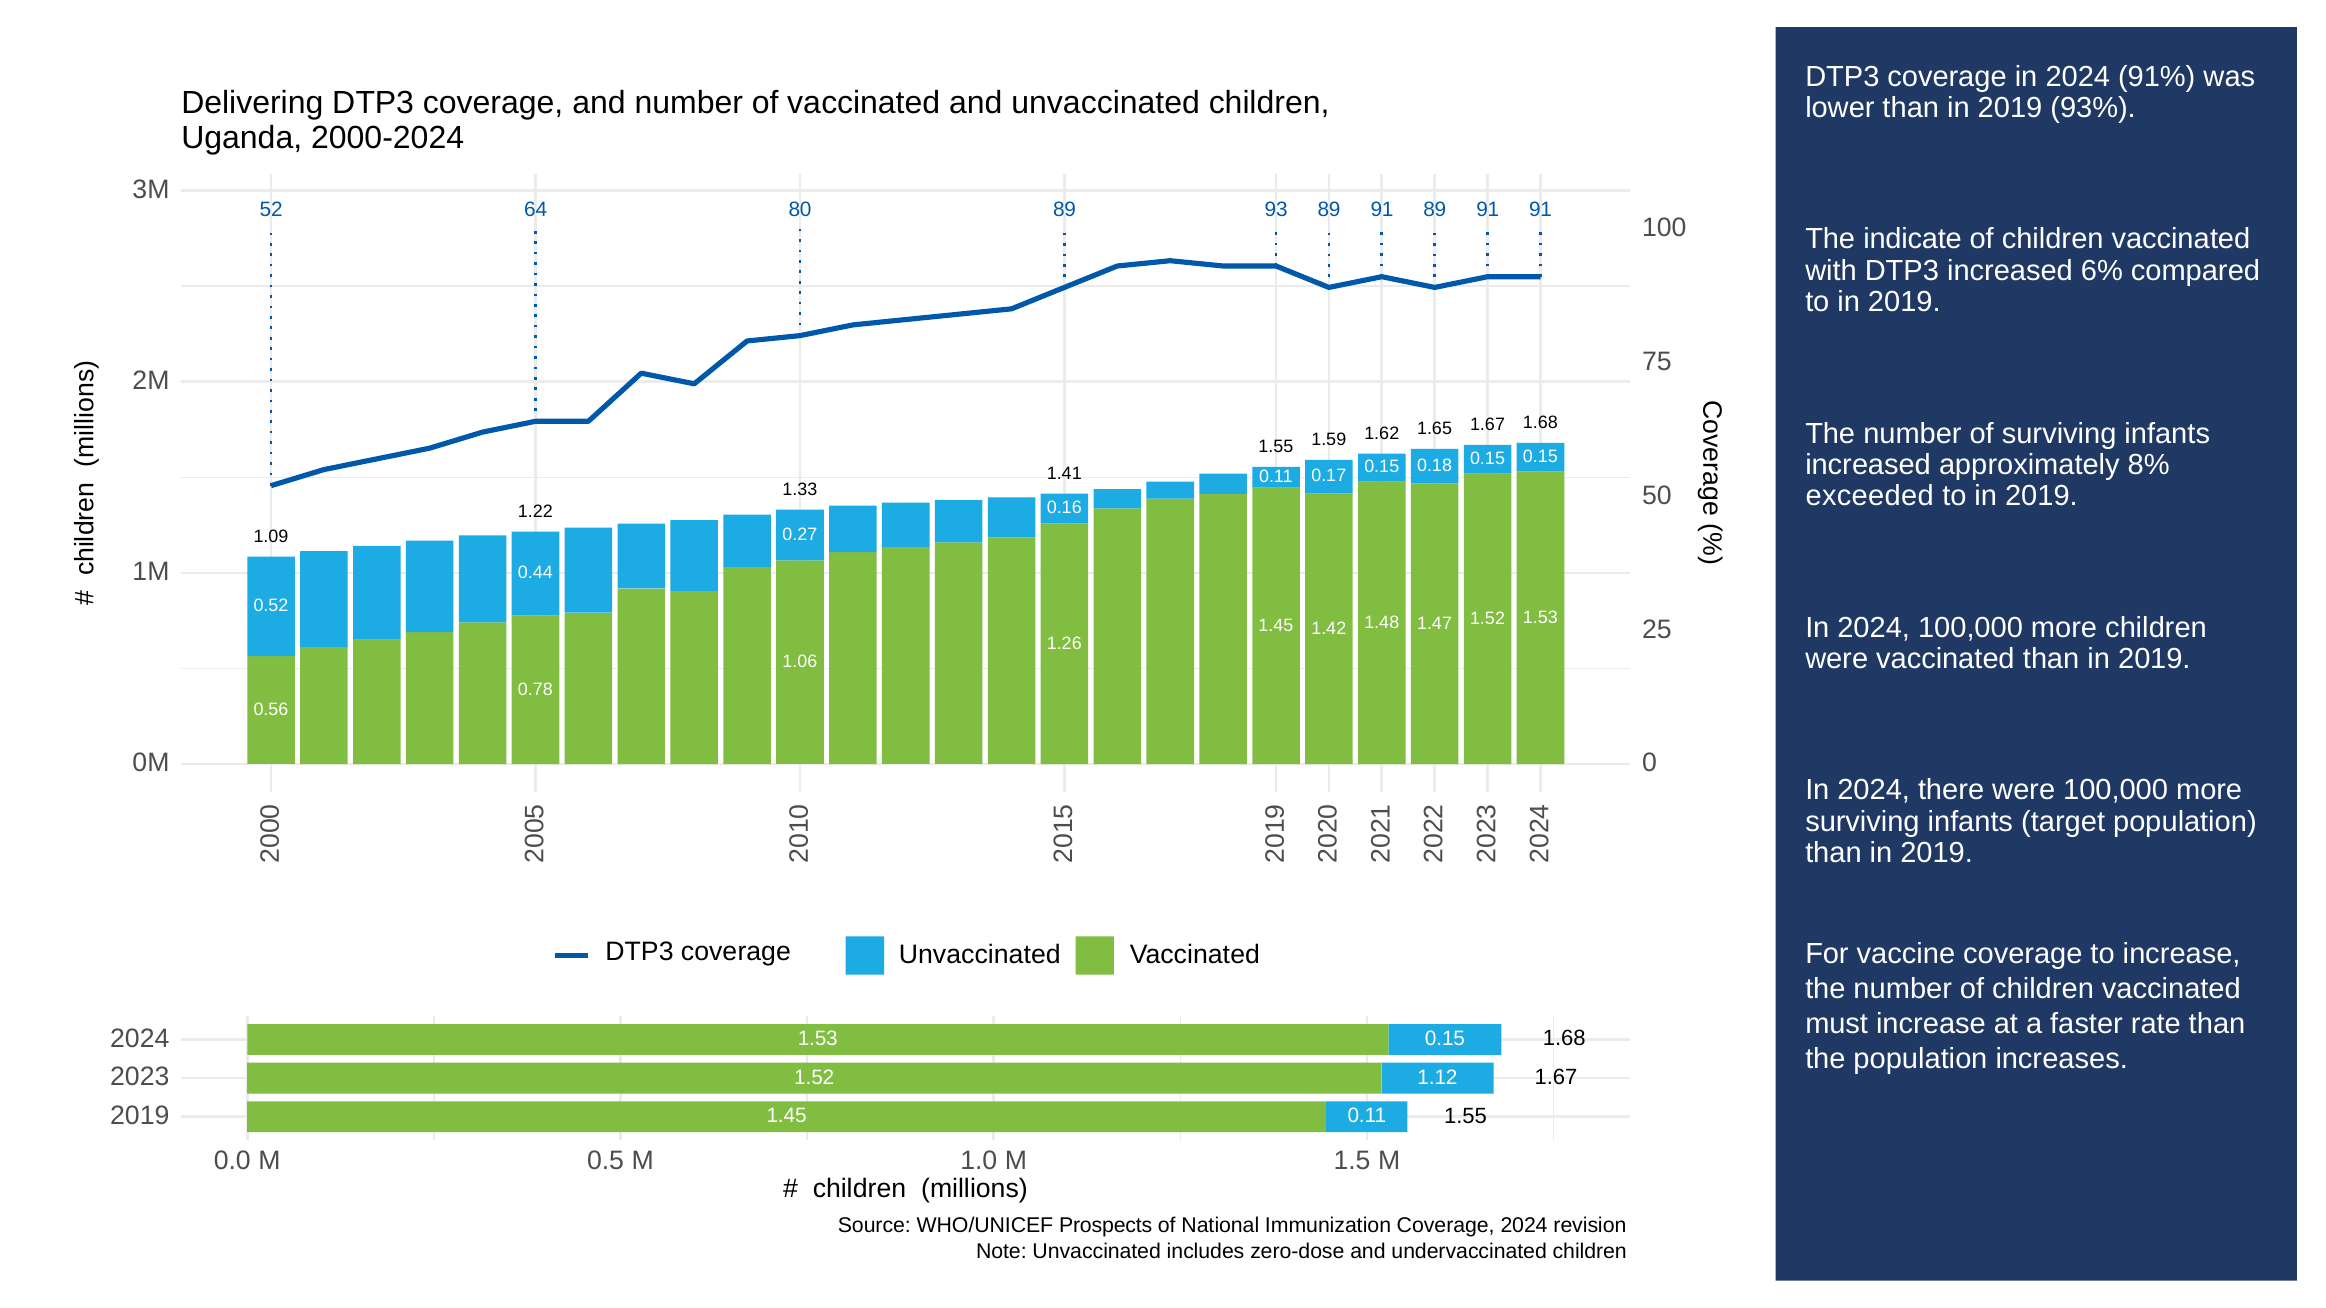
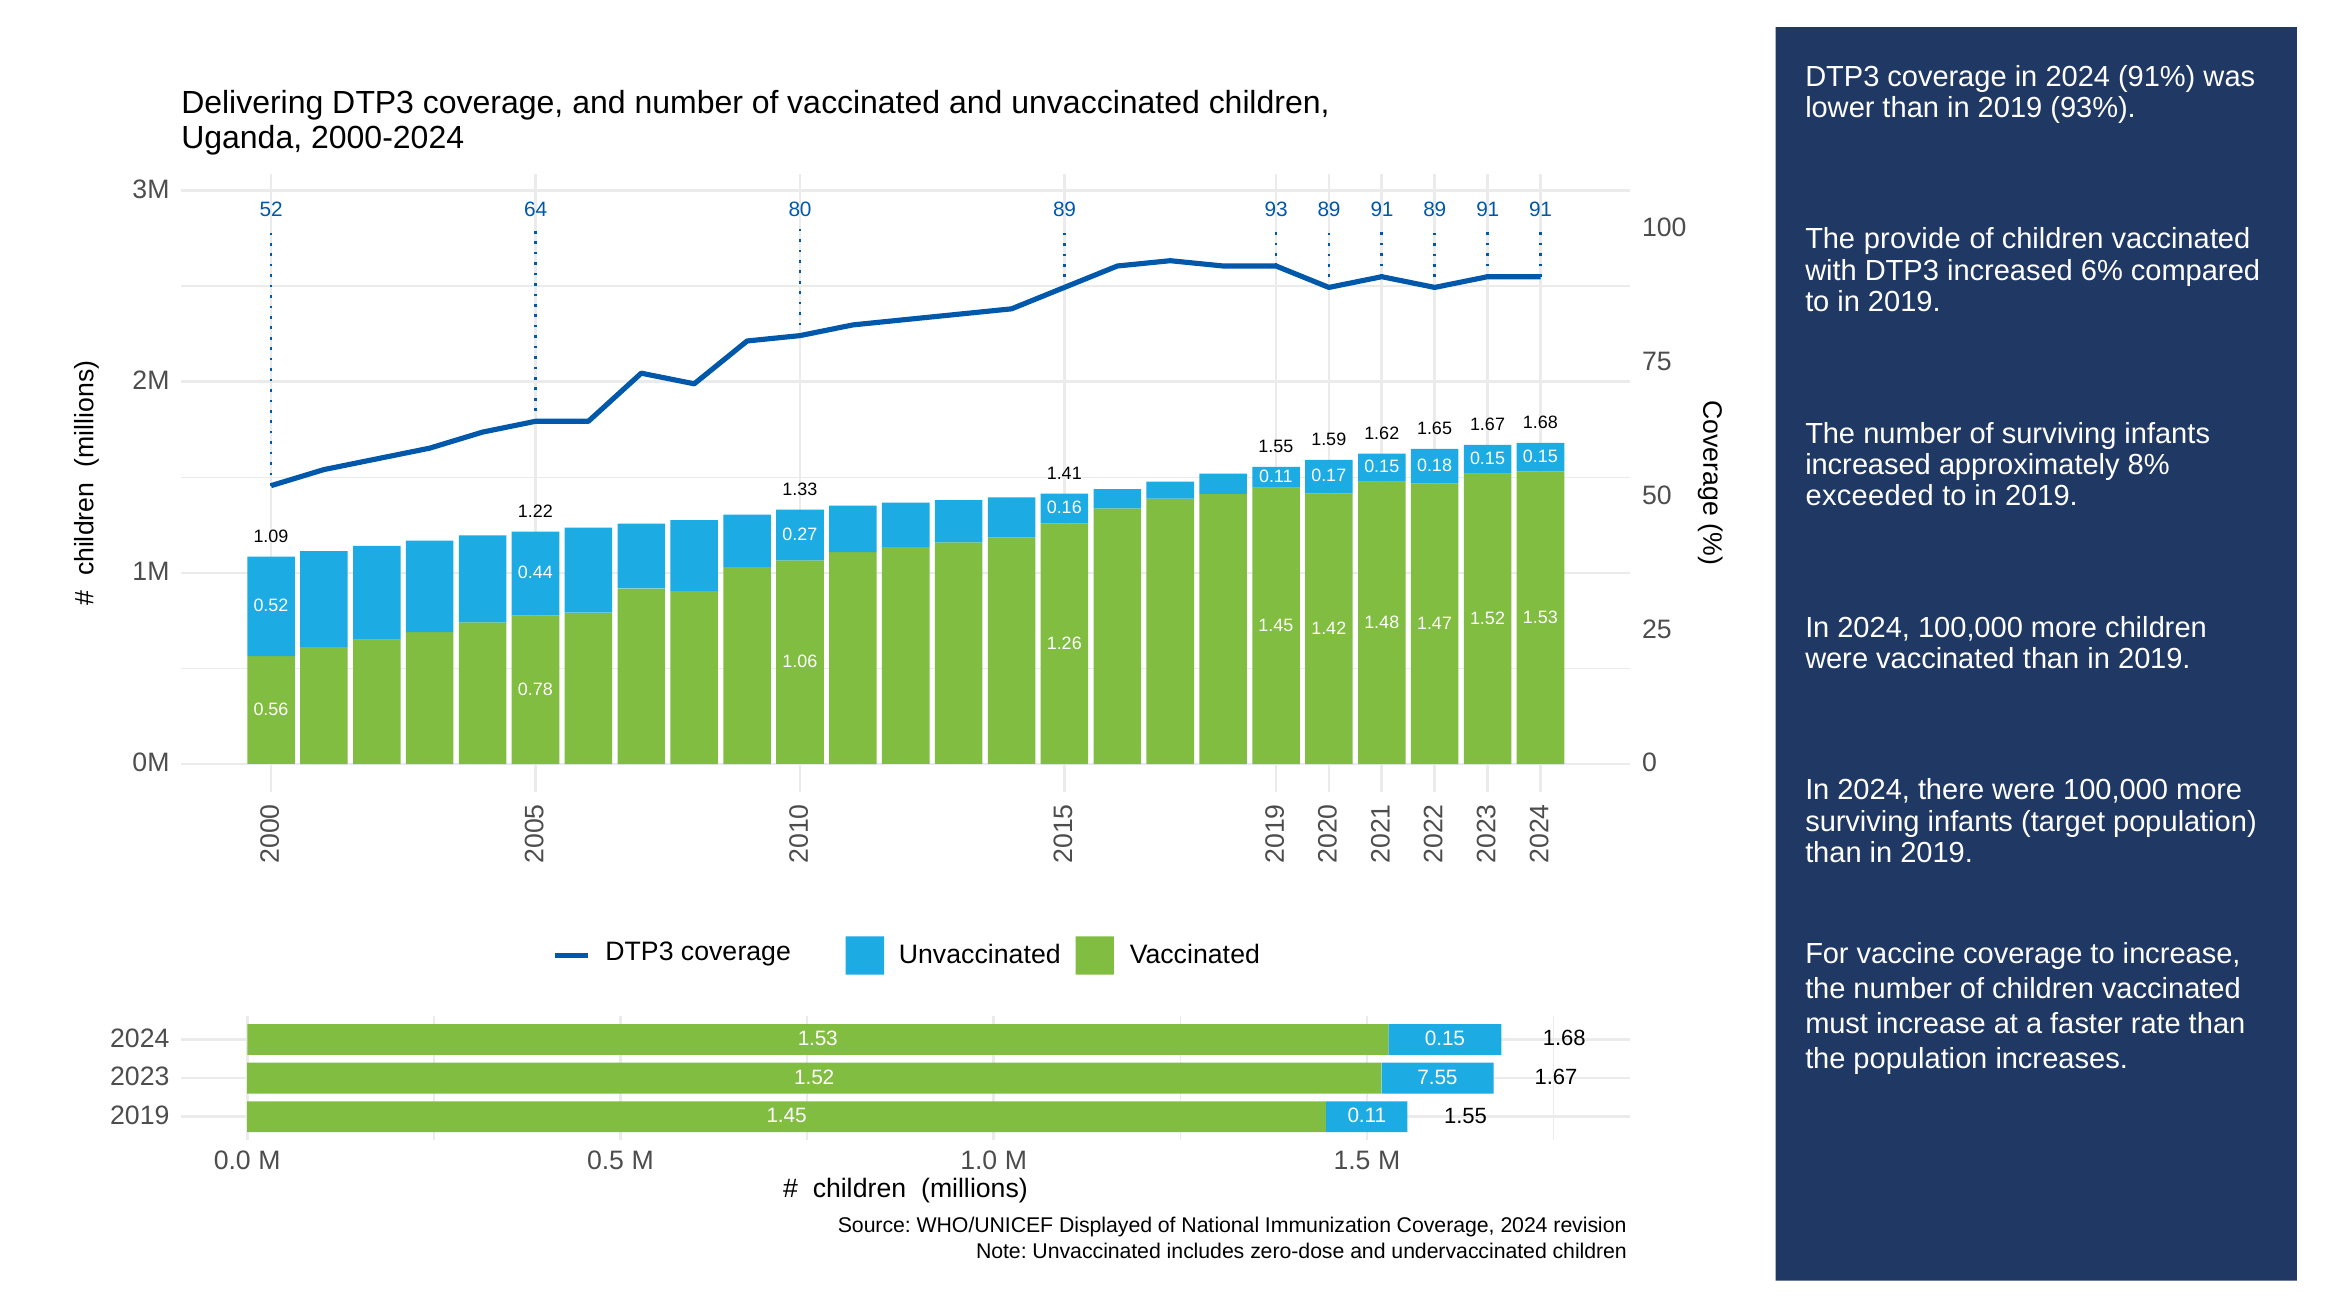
indicate: indicate -> provide (1912, 239)
1.12: 1.12 -> 7.55 (1437, 1078)
Prospects: Prospects -> Displayed (1106, 1226)
